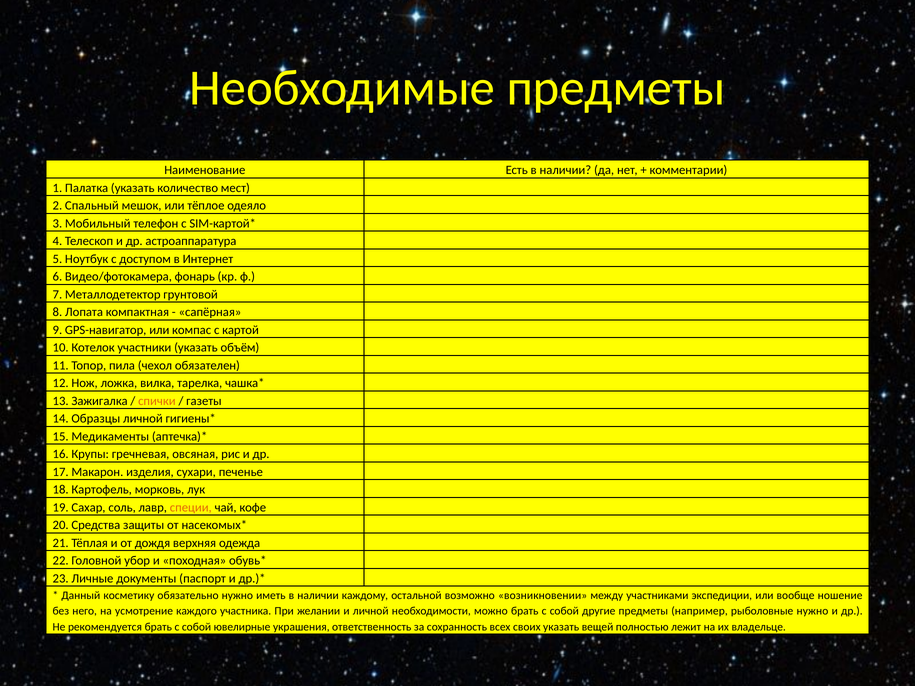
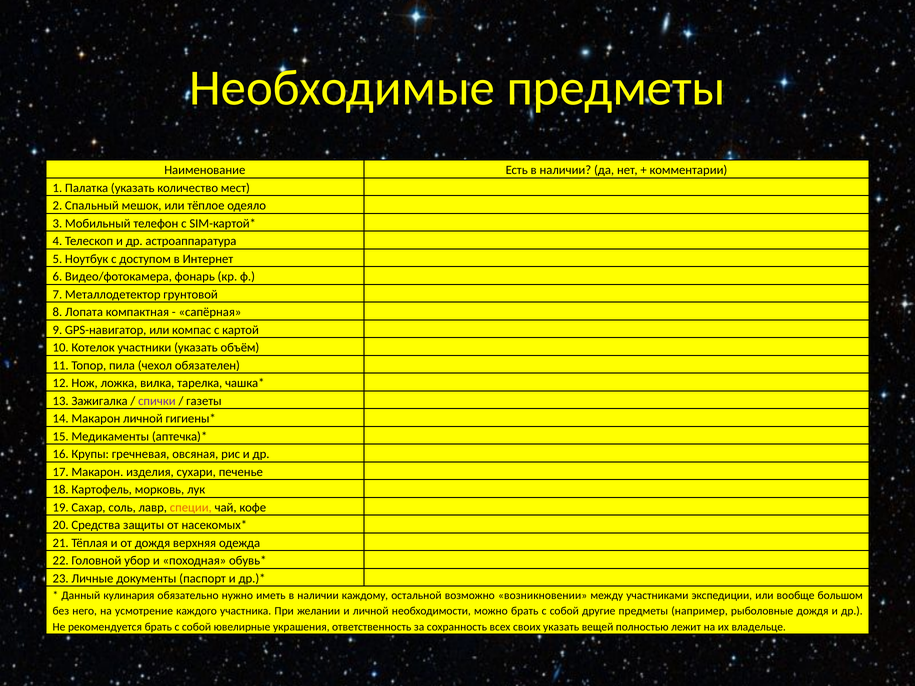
спички colour: orange -> purple (157, 401)
14 Образцы: Образцы -> Макарон (96, 419)
косметику: косметику -> кулинария (129, 595)
ношение: ношение -> большом (840, 595)
рыболовные нужно: нужно -> дождя (813, 611)
